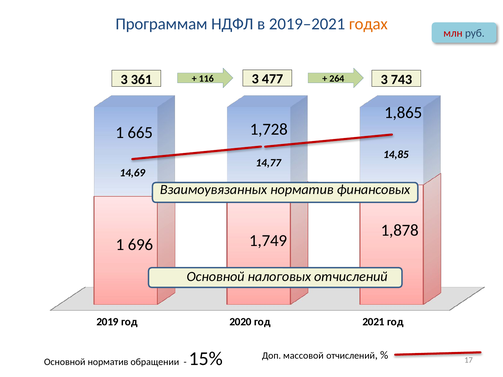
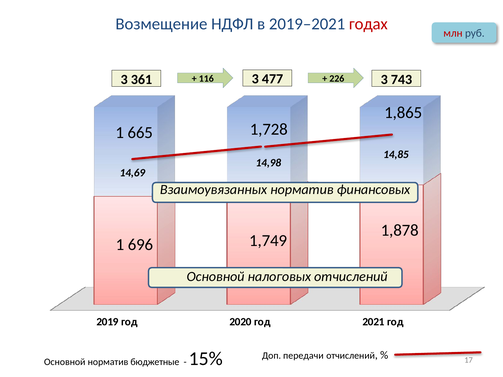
Программам: Программам -> Возмещение (161, 24)
годах colour: orange -> red (368, 24)
264: 264 -> 226 (337, 79)
14,77: 14,77 -> 14,98 (268, 163)
массовой: массовой -> передачи (303, 356)
обращении: обращении -> бюджетные (155, 362)
